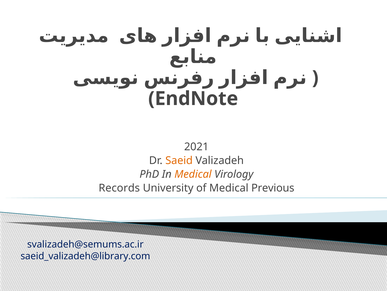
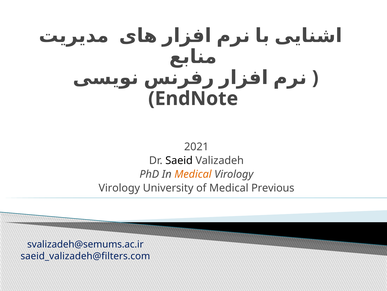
Saeid colour: orange -> black (179, 160)
Records: Records -> Virology (119, 188)
saeid_valizadeh@library.com: saeid_valizadeh@library.com -> saeid_valizadeh@filters.com (85, 255)
